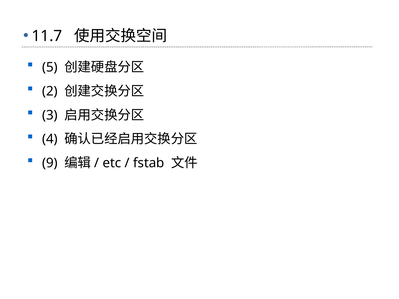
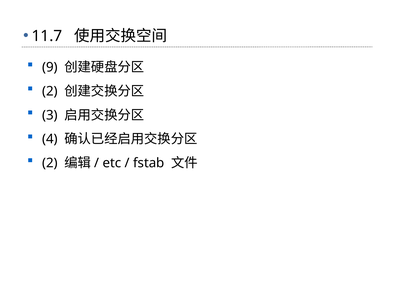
5: 5 -> 9 (50, 67)
9: 9 -> 2 (50, 163)
